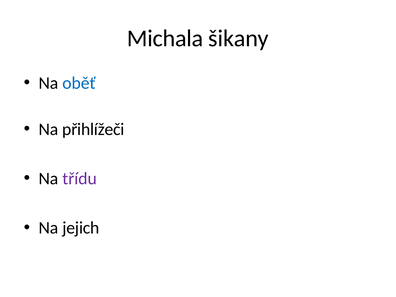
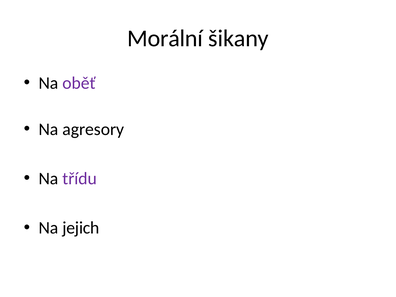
Michala: Michala -> Morální (165, 38)
oběť colour: blue -> purple (79, 83)
přihlížeči: přihlížeči -> agresory (93, 129)
